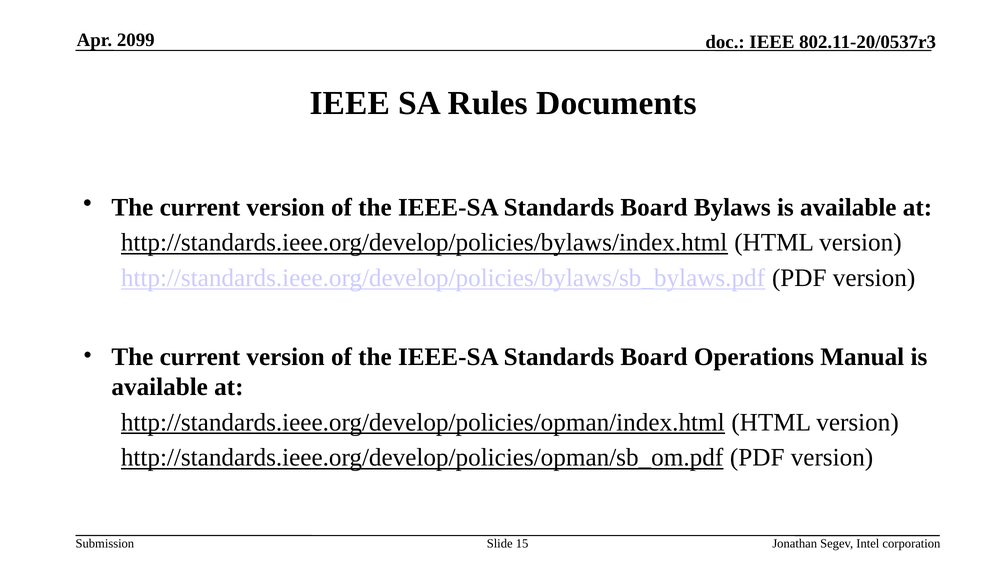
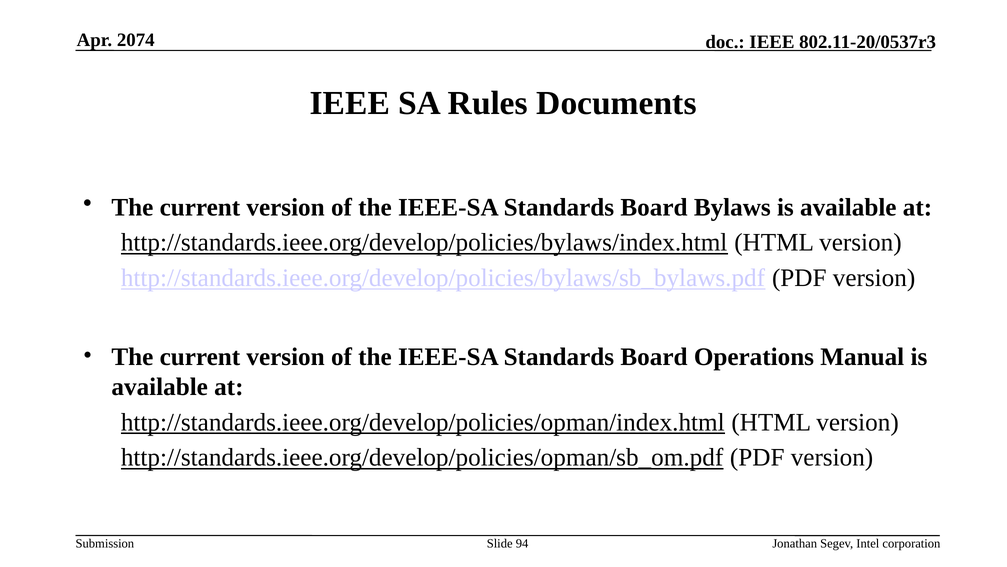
2099: 2099 -> 2074 (136, 40)
15: 15 -> 94 (522, 543)
